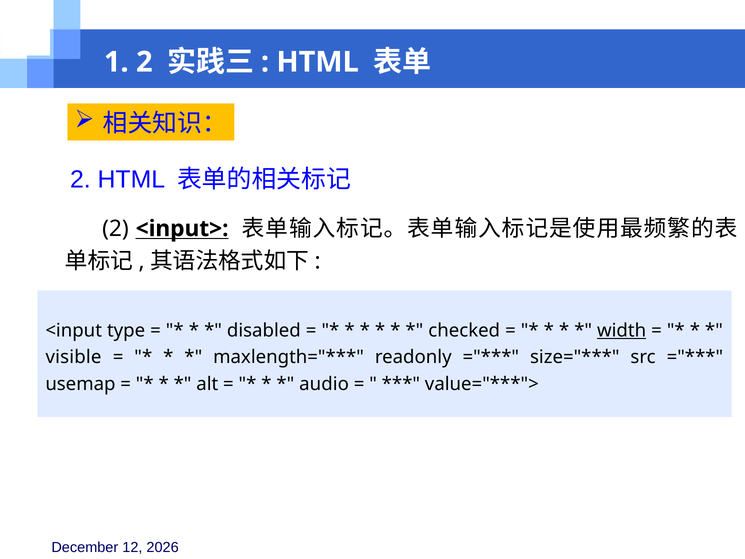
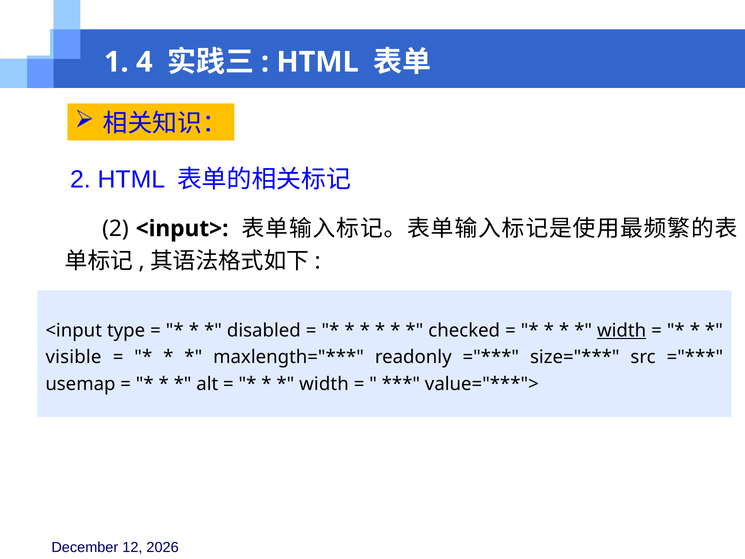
1 2: 2 -> 4 (144, 62)
<input> underline: present -> none (182, 229)
audio: audio -> width (324, 384)
